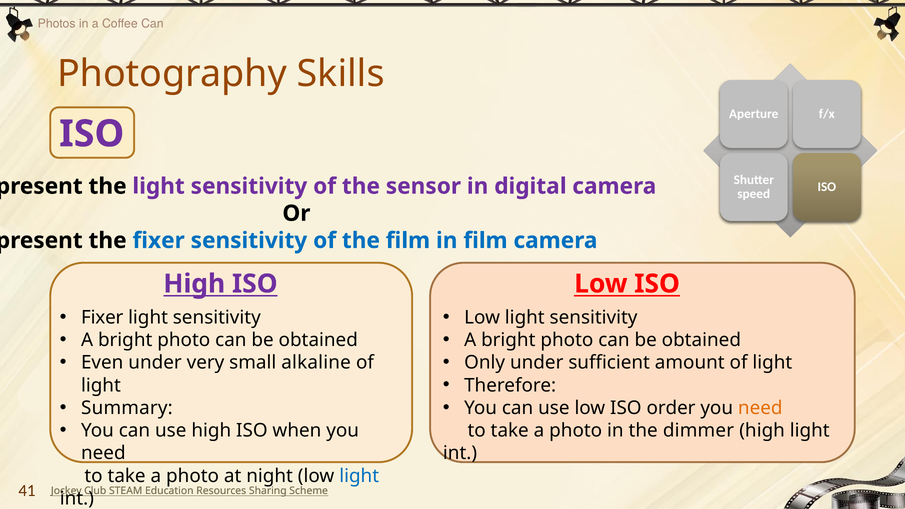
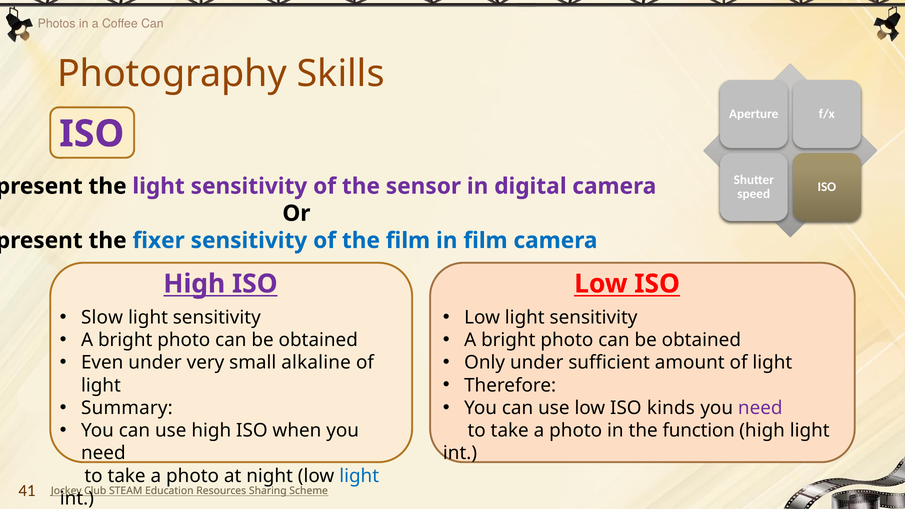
Fixer: Fixer -> Slow (102, 317)
order: order -> kinds (671, 408)
need colour: orange -> purple (760, 408)
dimmer: dimmer -> function (699, 431)
